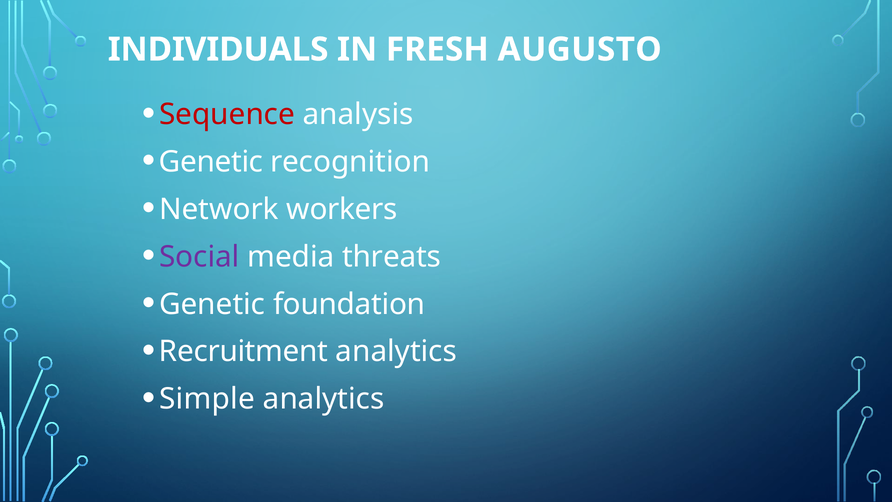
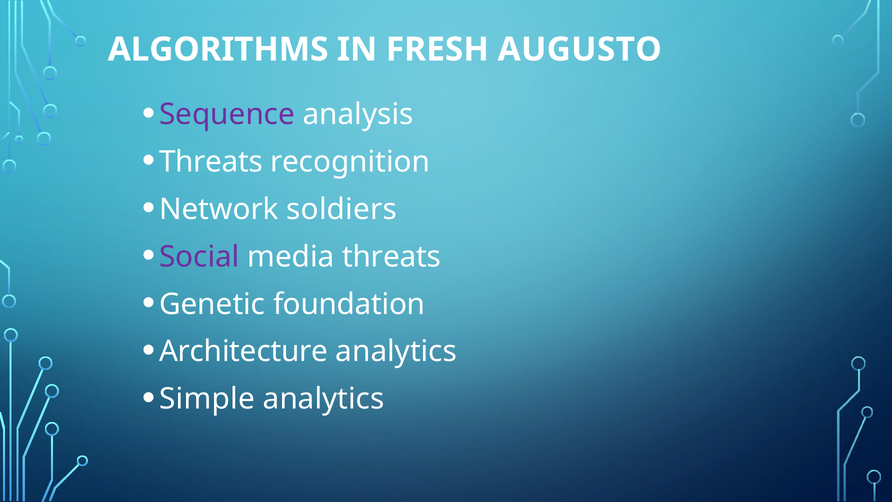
INDIVIDUALS: INDIVIDUALS -> ALGORITHMS (218, 49)
Sequence colour: red -> purple (227, 114)
Genetic: Genetic -> Threats (211, 162)
workers: workers -> soldiers (342, 209)
Recruitment: Recruitment -> Architecture (244, 351)
